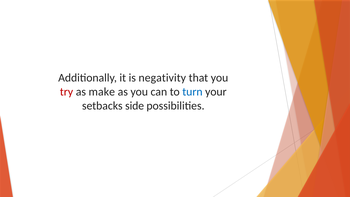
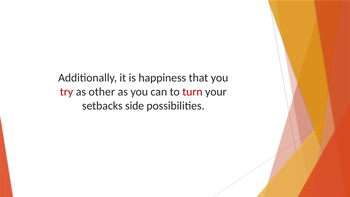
negativity: negativity -> happiness (162, 78)
make: make -> other (102, 92)
turn colour: blue -> red (192, 92)
